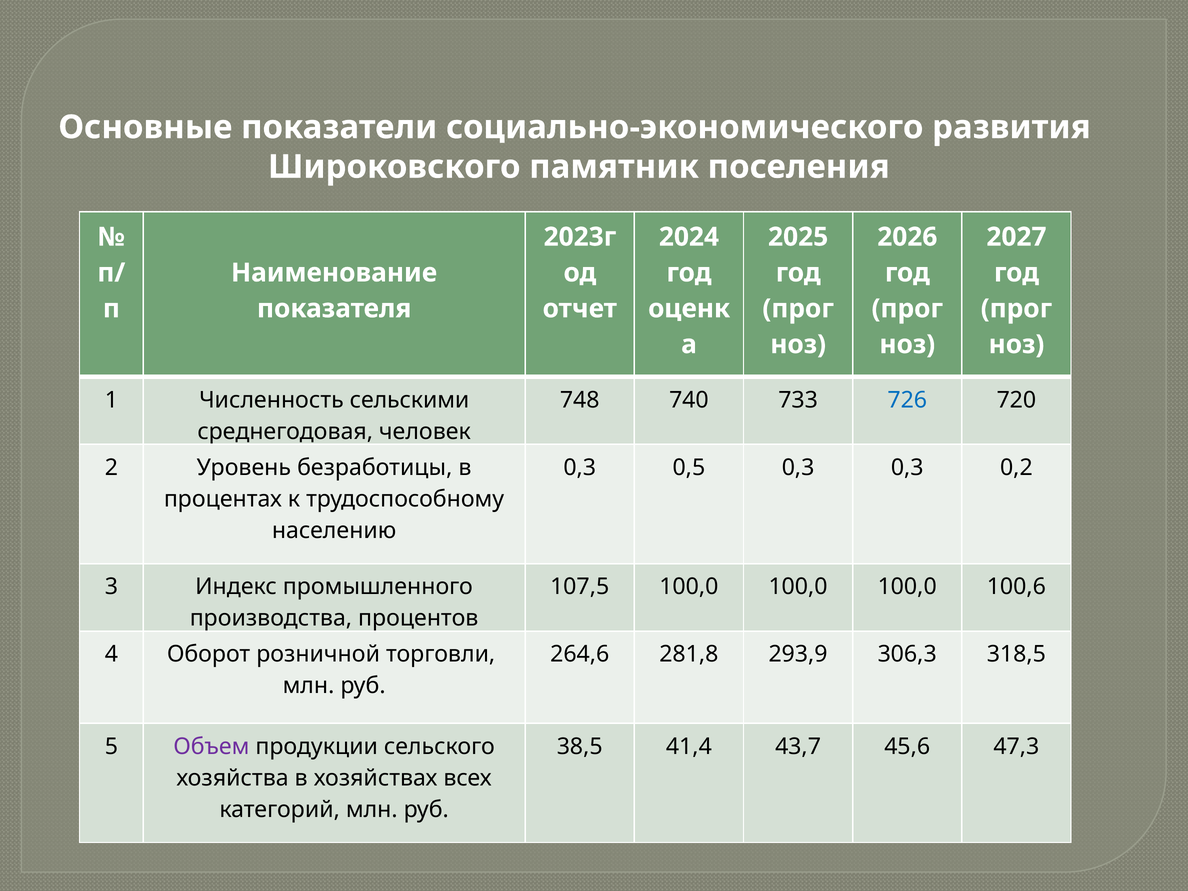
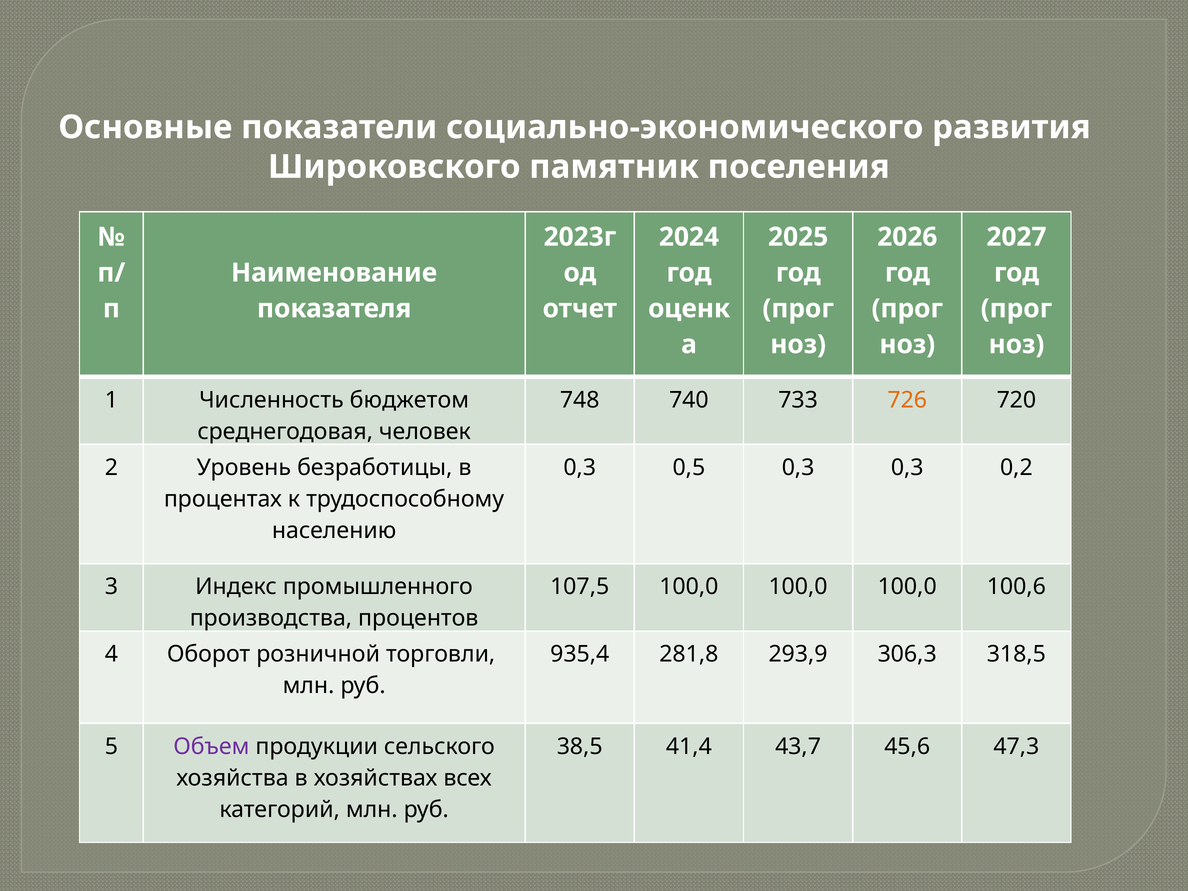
сельскими: сельскими -> бюджетом (409, 400)
726 colour: blue -> orange (907, 400)
264,6: 264,6 -> 935,4 (580, 654)
